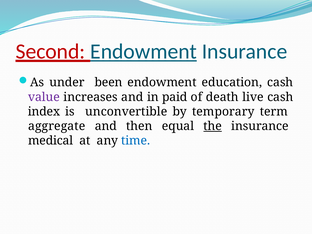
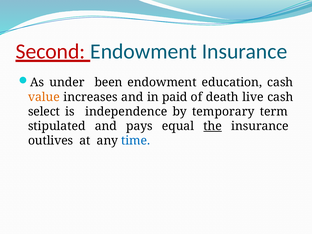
Endowment underline: present -> none (144, 52)
value colour: purple -> orange (44, 97)
index: index -> select (44, 112)
unconvertible: unconvertible -> independence (126, 112)
aggregate: aggregate -> stipulated (57, 126)
then: then -> pays (139, 126)
medical: medical -> outlives (51, 141)
